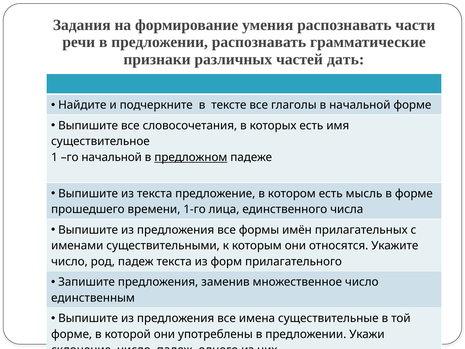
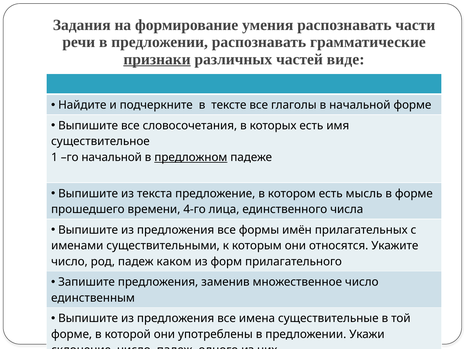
признаки underline: none -> present (157, 59)
дать: дать -> виде (346, 59)
1-го: 1-го -> 4-го (195, 209)
падеж текста: текста -> каком (174, 261)
